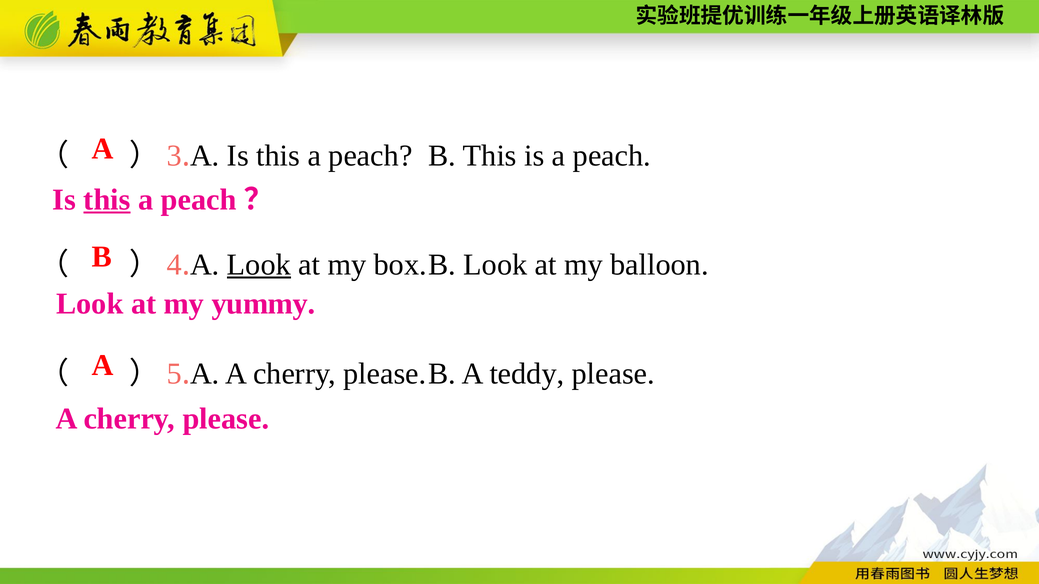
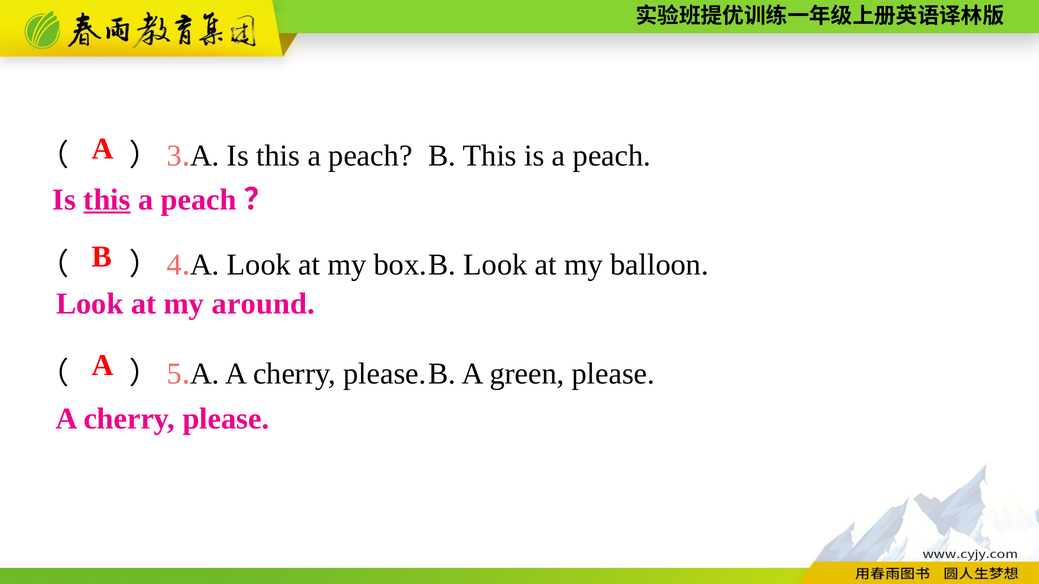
Look underline: present -> none (259, 265)
yummy: yummy -> around (263, 304)
teddy: teddy -> green (527, 374)
